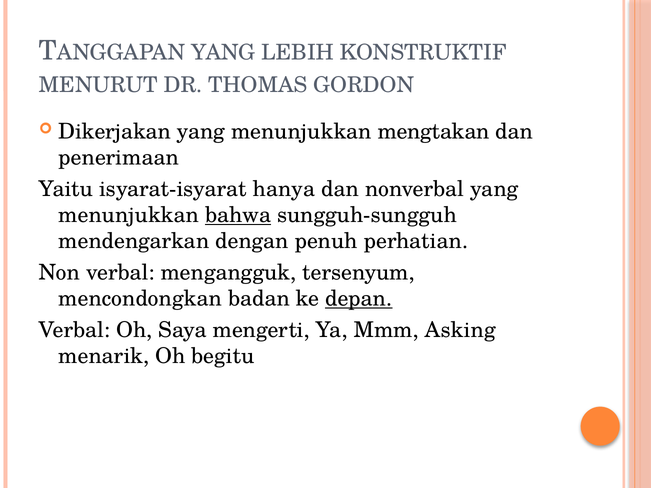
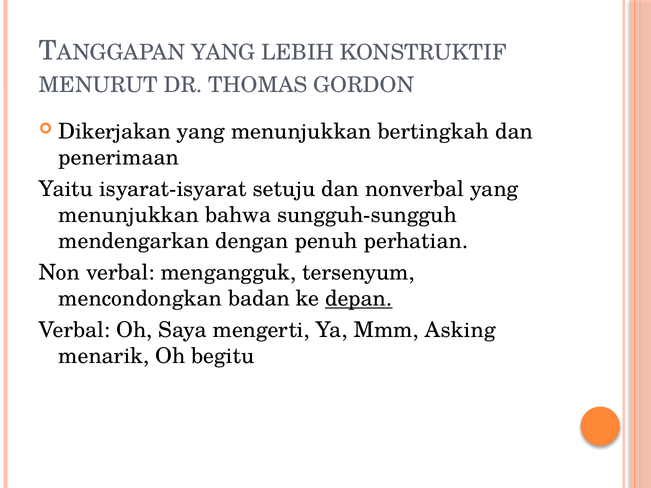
mengtakan: mengtakan -> bertingkah (433, 132)
hanya: hanya -> setuju (284, 189)
bahwa underline: present -> none (238, 215)
